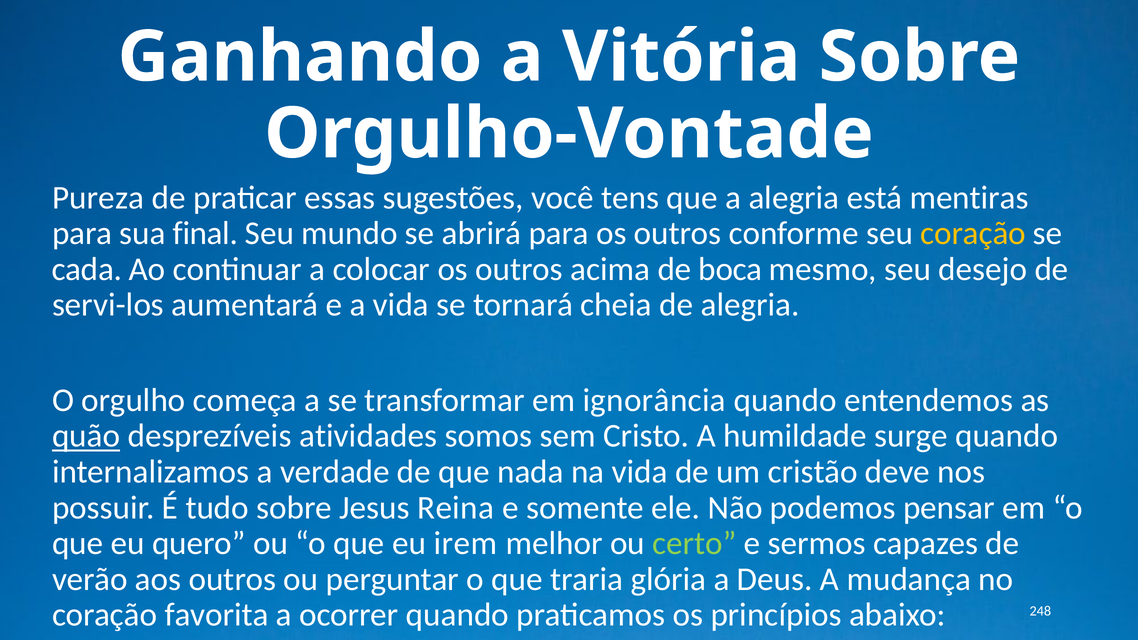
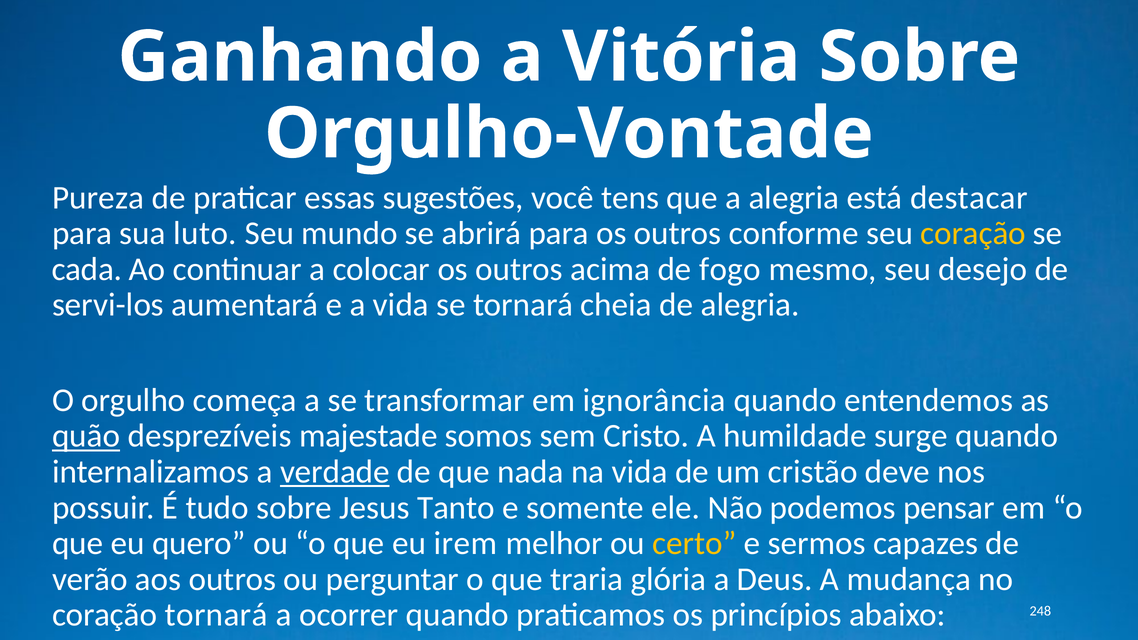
mentiras: mentiras -> destacar (969, 198)
final: final -> luto (205, 233)
boca: boca -> fogo (730, 269)
atividades: atividades -> majestade (368, 436)
verdade underline: none -> present (335, 472)
Reina: Reina -> Tanto (456, 508)
certo colour: light green -> yellow (694, 543)
coração favorita: favorita -> tornará (216, 615)
